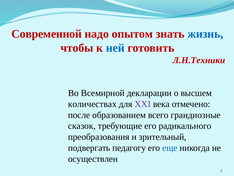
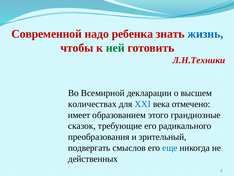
опытом: опытом -> ребенка (132, 34)
ней colour: blue -> green (115, 48)
XXI colour: purple -> blue (143, 104)
после: после -> имеет (79, 115)
всего: всего -> этого (158, 115)
педагогу: педагогу -> смыслов (129, 147)
осуществлен: осуществлен -> действенных (93, 158)
